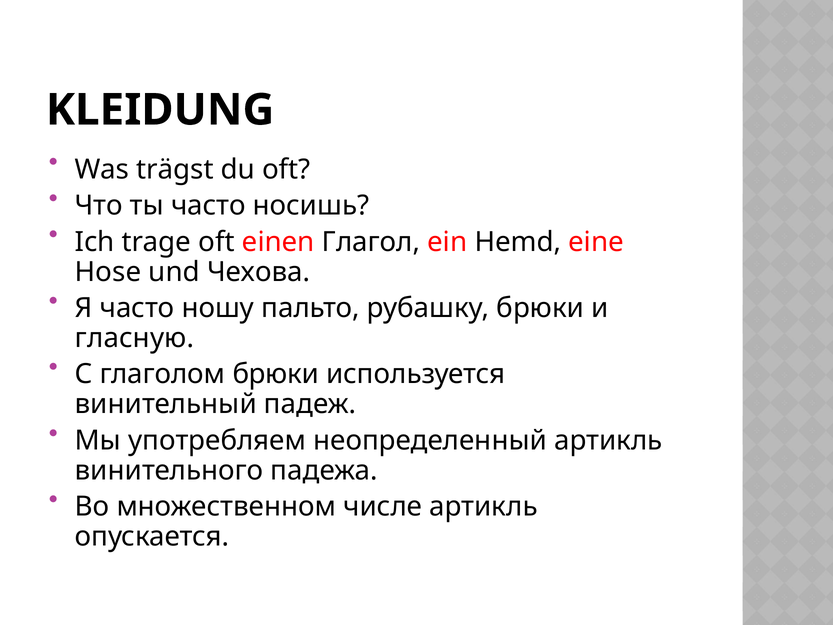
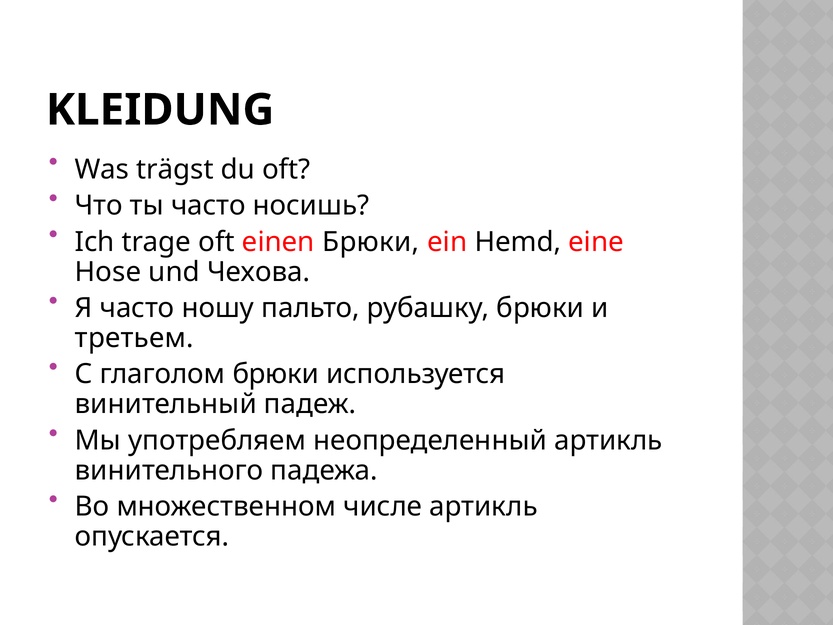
einen Глагол: Глагол -> Брюки (371, 242)
гласную: гласную -> третьем (134, 338)
